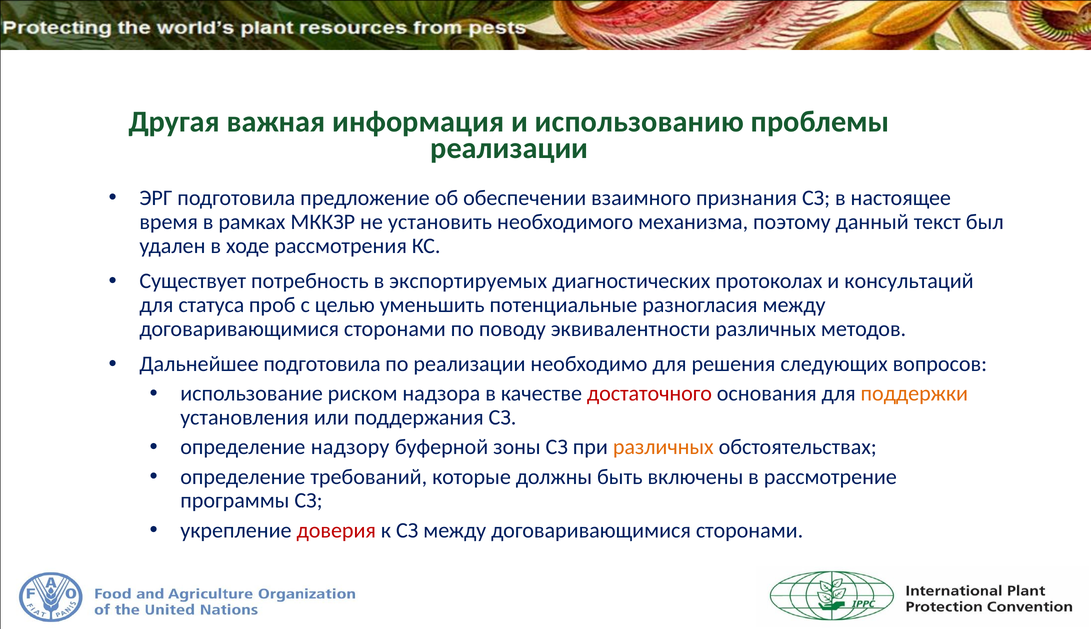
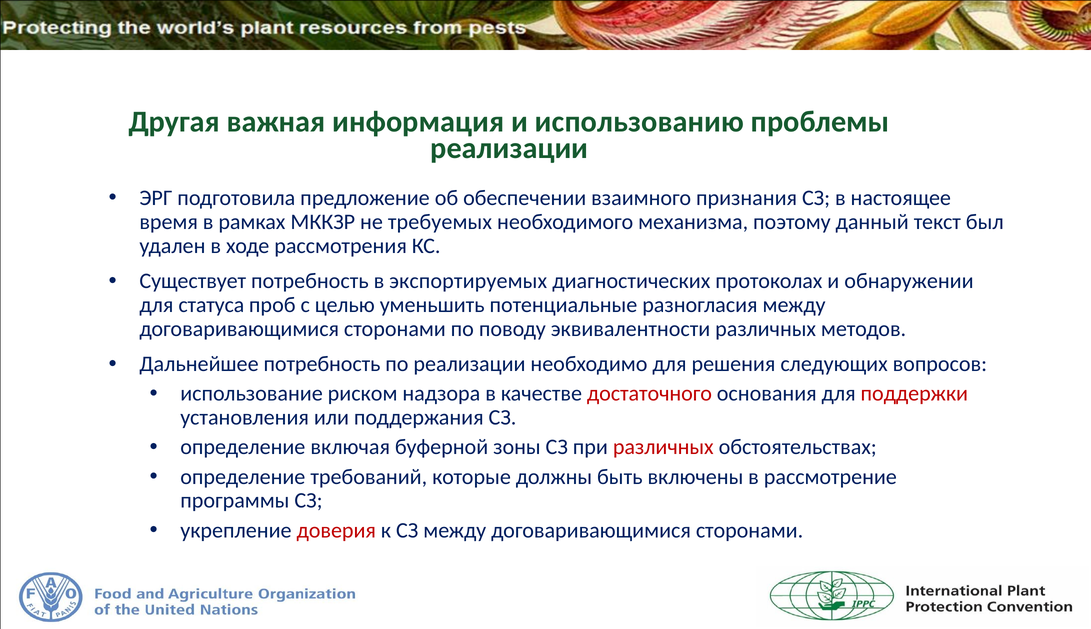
установить: установить -> требуемых (440, 222)
консультаций: консультаций -> обнаружении (909, 281)
Дальнейшее подготовила: подготовила -> потребность (322, 364)
поддержки colour: orange -> red (914, 394)
надзору: надзору -> включая (350, 447)
различных colour: orange -> red (663, 447)
